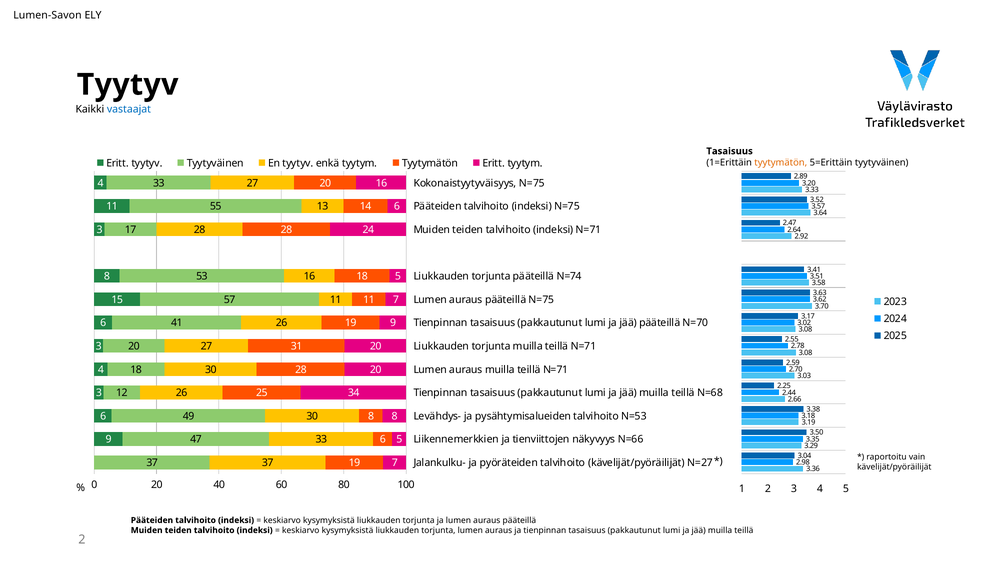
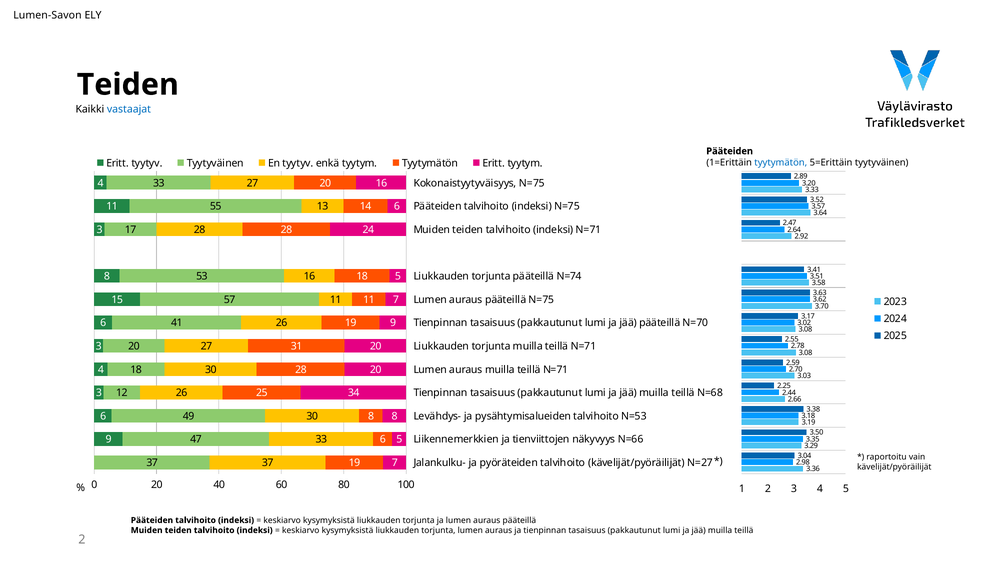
Tyytyv: Tyytyv -> Teiden (128, 85)
Tasaisuus: Tasaisuus -> Pääteiden (730, 151)
tyytymätön colour: orange -> blue (781, 162)
